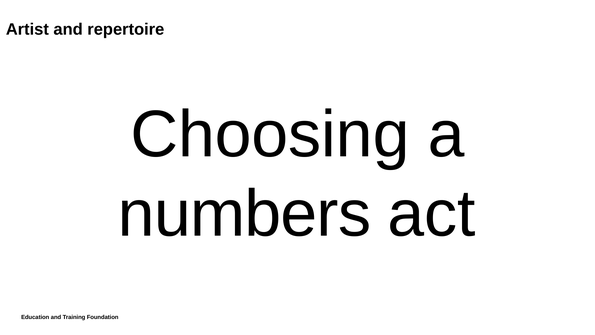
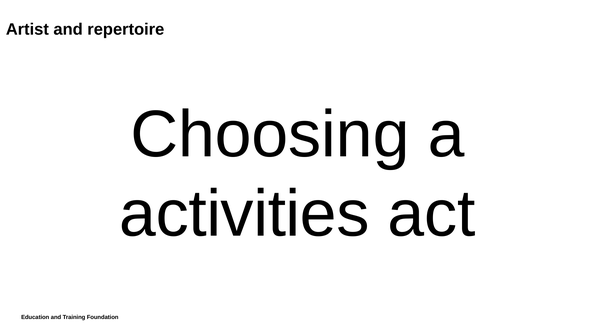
numbers: numbers -> activities (244, 214)
